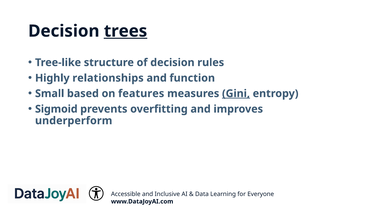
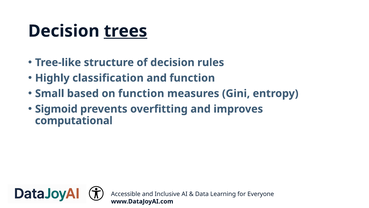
relationships: relationships -> classification (108, 78)
on features: features -> function (141, 93)
Gini underline: present -> none (236, 93)
underperform: underperform -> computational (74, 120)
